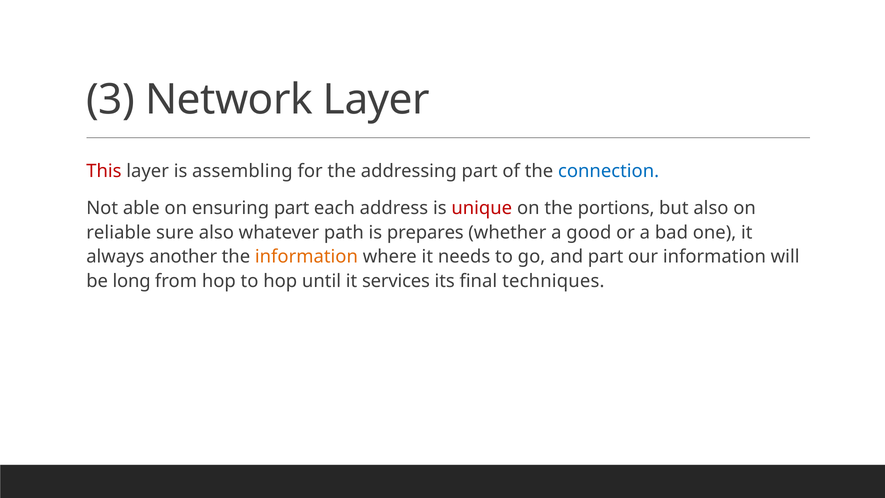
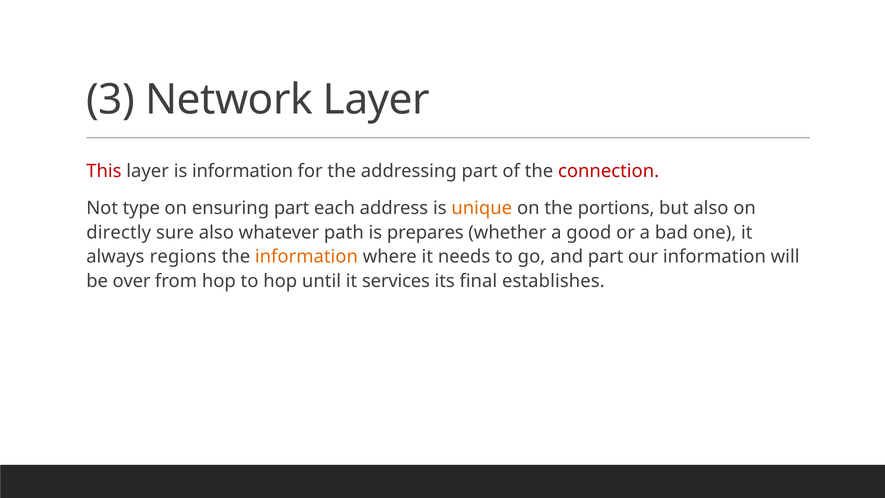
is assembling: assembling -> information (243, 171)
connection colour: blue -> red (609, 171)
able: able -> type (141, 208)
unique colour: red -> orange (482, 208)
reliable: reliable -> directly (119, 232)
another: another -> regions (183, 257)
long: long -> over (132, 281)
techniques: techniques -> establishes (553, 281)
